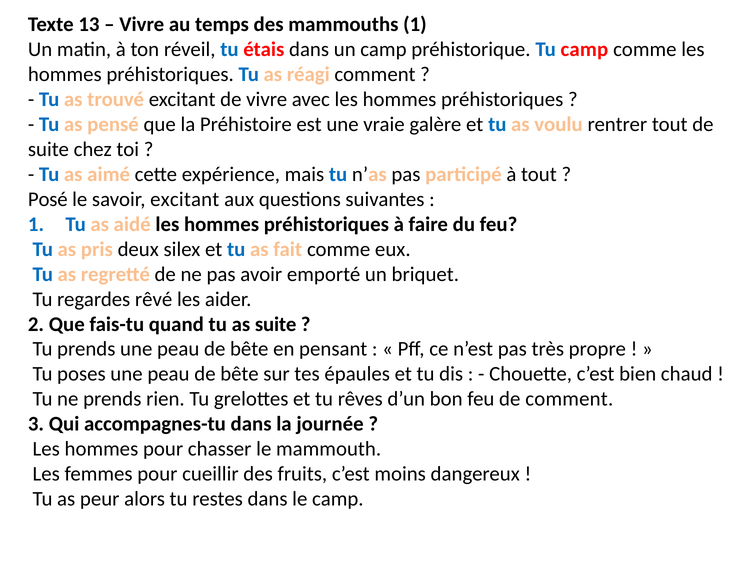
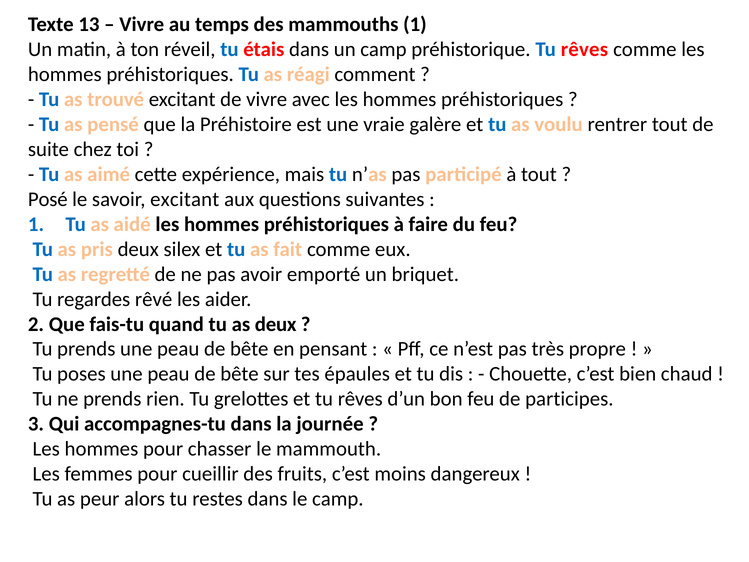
préhistorique Tu camp: camp -> rêves (584, 49)
as suite: suite -> deux (276, 324)
de comment: comment -> participes (569, 399)
